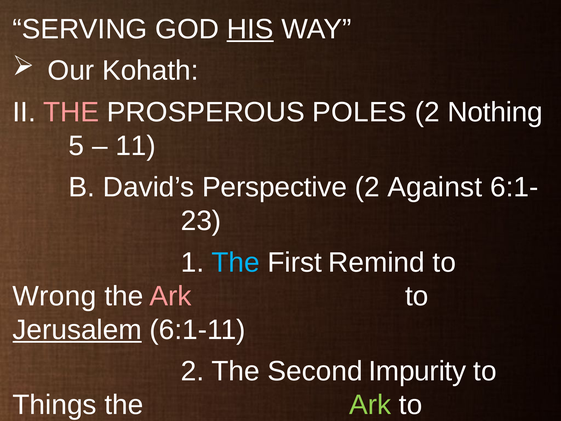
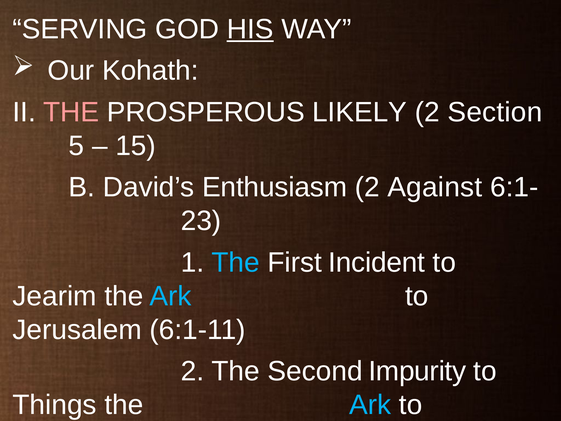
POLES: POLES -> LIKELY (360, 112)
Nothing: Nothing -> Section (495, 112)
11: 11 -> 15 (136, 146)
Perspective: Perspective -> Enthusiasm (275, 187)
Remind: Remind -> Incident (377, 262)
Wrong: Wrong -> Jearim (55, 296)
Ark colour: pink -> light blue (171, 296)
Jerusalem underline: present -> none (77, 330)
Ark colour: light green -> light blue (370, 405)
